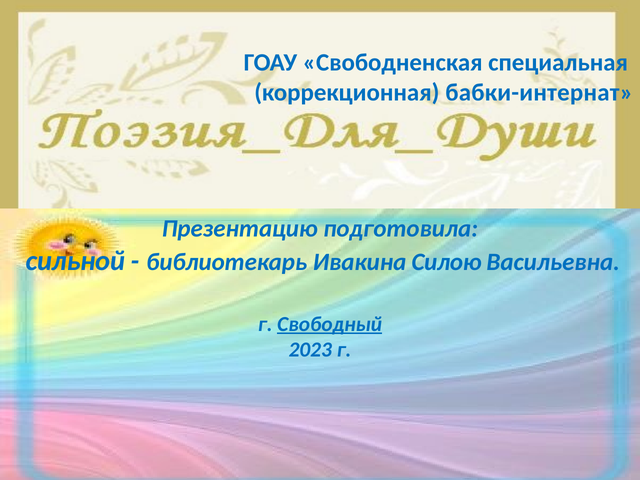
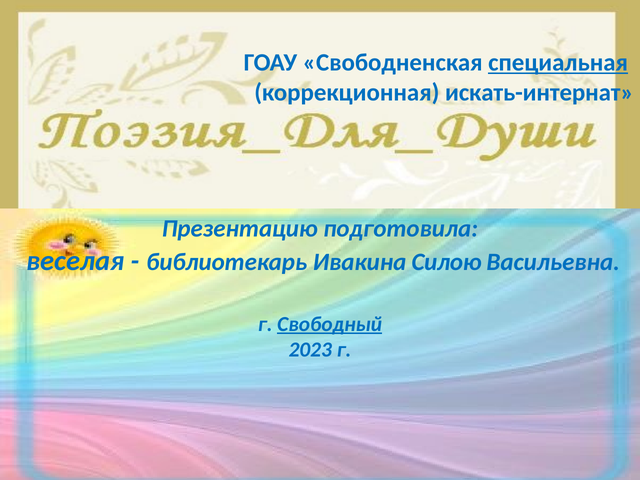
специальная underline: none -> present (558, 62)
бабки-интернат: бабки-интернат -> искать-интернат (539, 92)
сильной: сильной -> веселая (75, 261)
